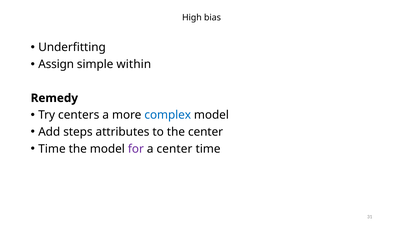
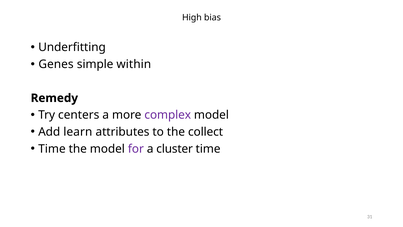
Assign: Assign -> Genes (56, 64)
complex colour: blue -> purple (168, 115)
steps: steps -> learn (78, 132)
the center: center -> collect (206, 132)
a center: center -> cluster (175, 149)
